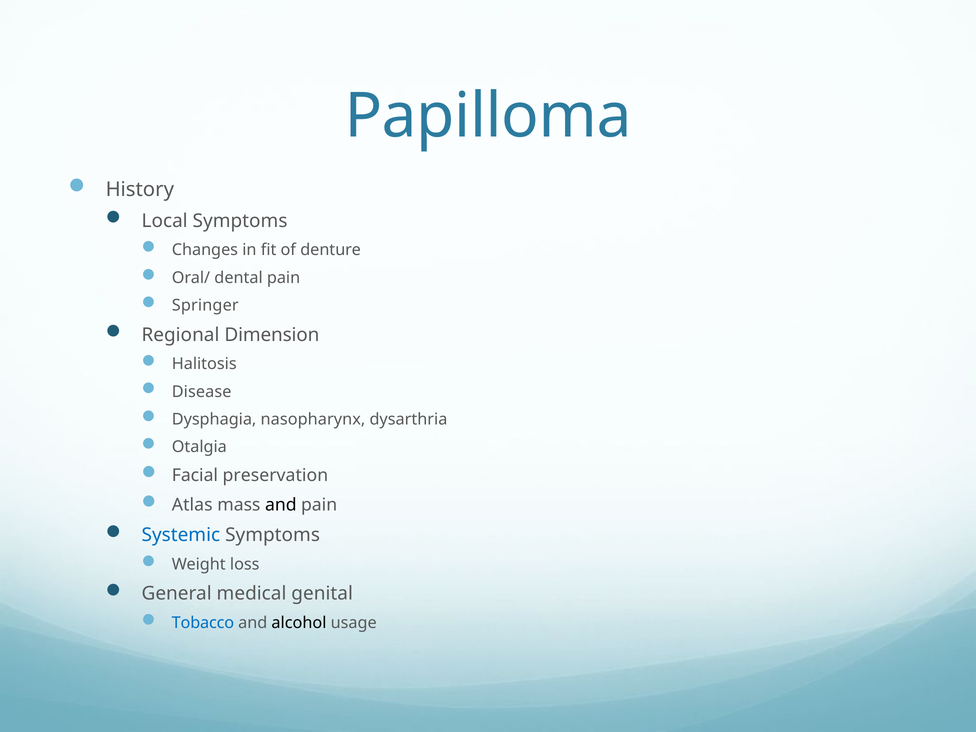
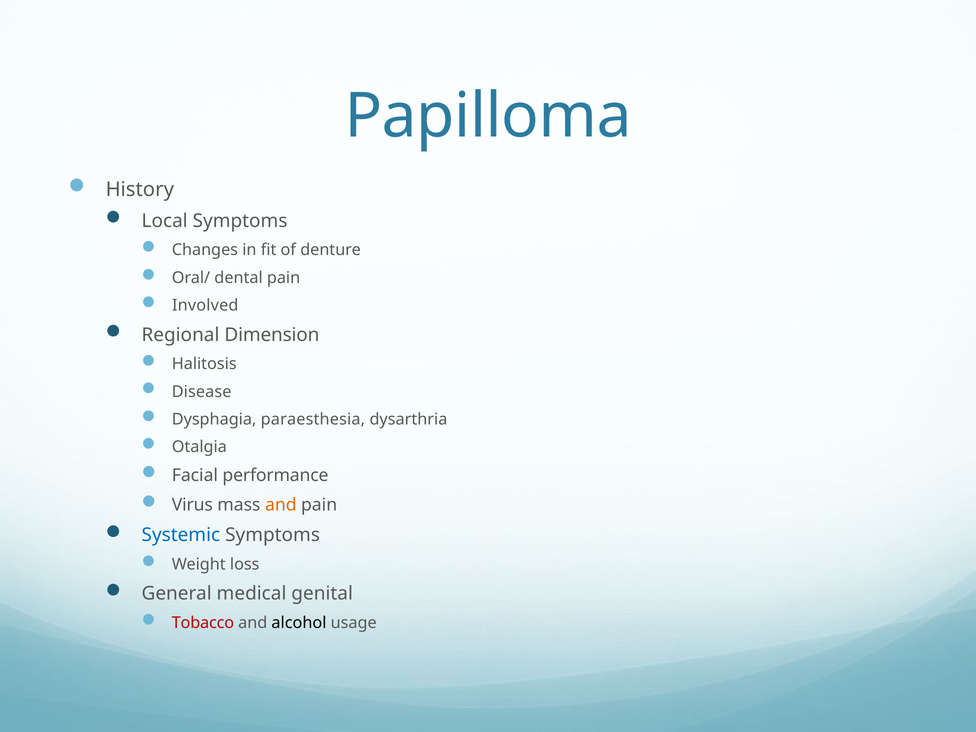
Springer: Springer -> Involved (205, 305)
nasopharynx: nasopharynx -> paraesthesia (313, 419)
preservation: preservation -> performance (275, 476)
Atlas: Atlas -> Virus (192, 505)
and colour: black -> orange (281, 505)
Tobacco colour: blue -> red (203, 623)
